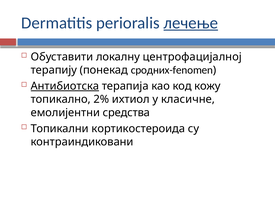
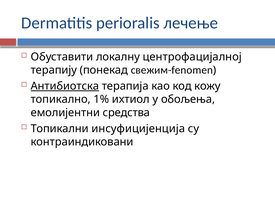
лечење underline: present -> none (191, 23)
сродних-fenomen: сродних-fenomen -> свежим-fenomen (172, 70)
2%: 2% -> 1% (101, 99)
класичне: класичне -> обољења (188, 99)
кортикостероида: кортикостероида -> инсуфицијенција (138, 129)
